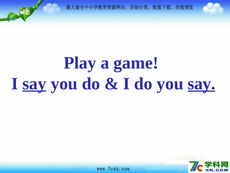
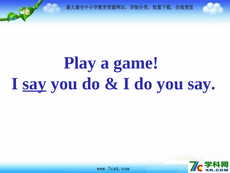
say underline: present -> none (202, 83)
